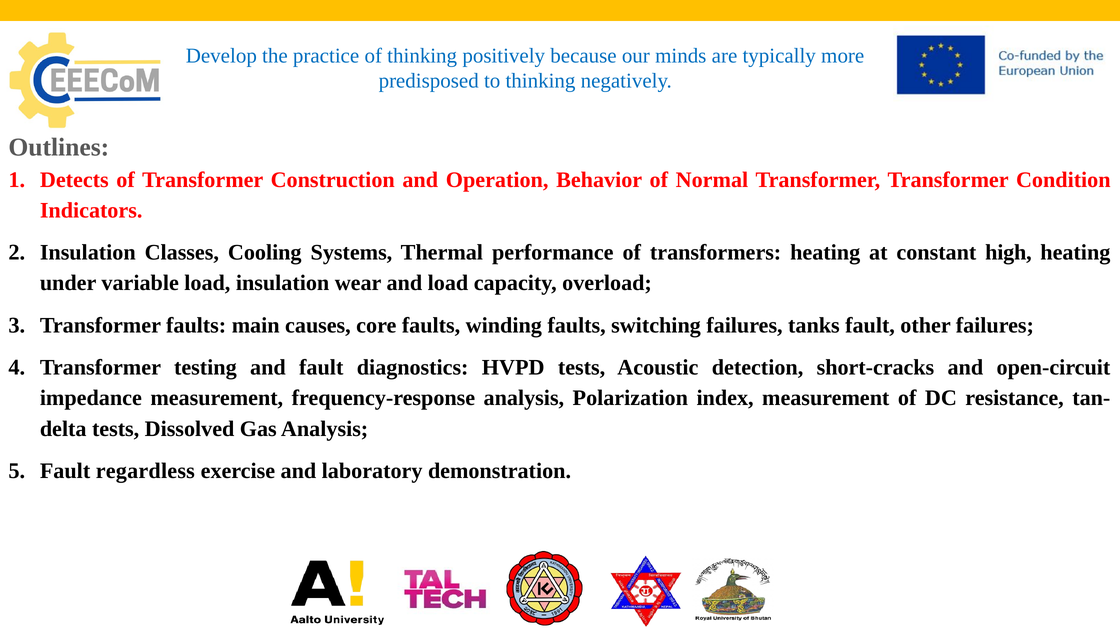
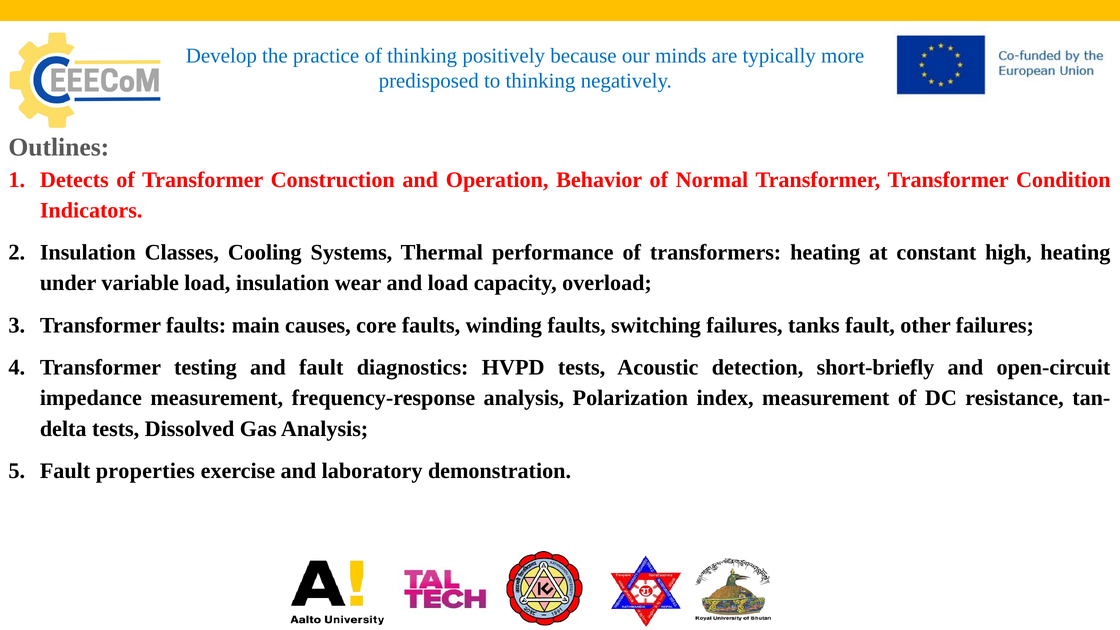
short-cracks: short-cracks -> short-briefly (876, 368)
regardless: regardless -> properties (145, 471)
